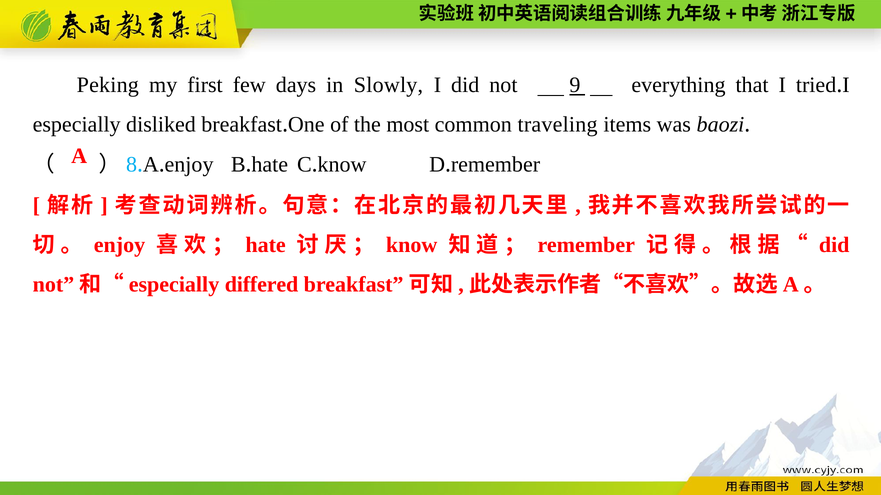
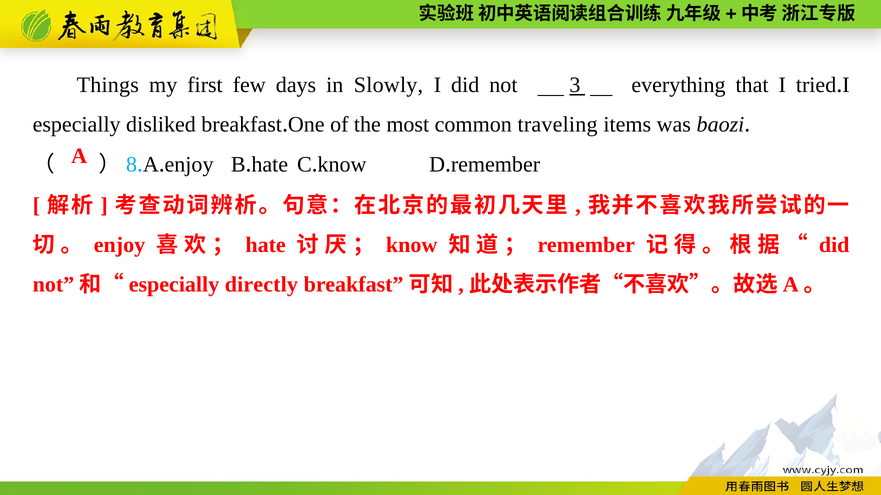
Peking: Peking -> Things (108, 85)
9: 9 -> 3 (575, 85)
differed: differed -> directly (261, 285)
